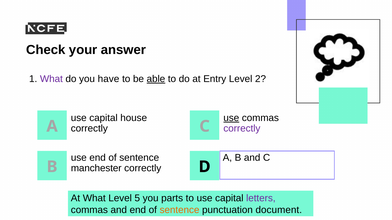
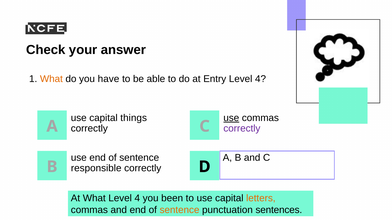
What colour: purple -> orange (51, 79)
able underline: present -> none (156, 79)
Entry Level 2: 2 -> 4 (261, 79)
house: house -> things (134, 118)
manchester: manchester -> responsible (96, 169)
5: 5 -> 4 (137, 199)
parts: parts -> been (172, 199)
letters colour: purple -> orange (261, 199)
document: document -> sentences (279, 210)
